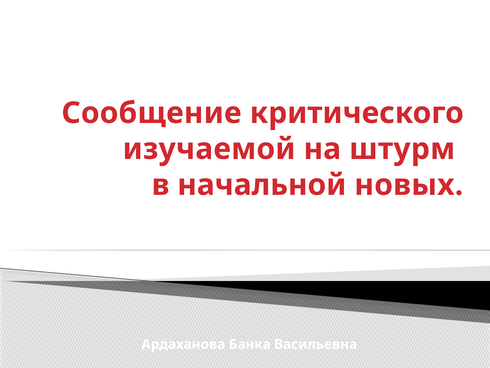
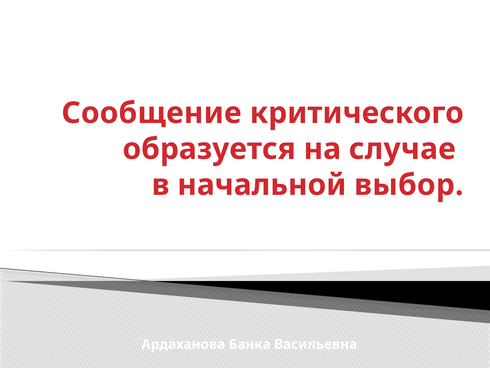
изучаемой: изучаемой -> образуется (209, 149)
штурм: штурм -> случае (402, 149)
новых: новых -> выбор (409, 185)
